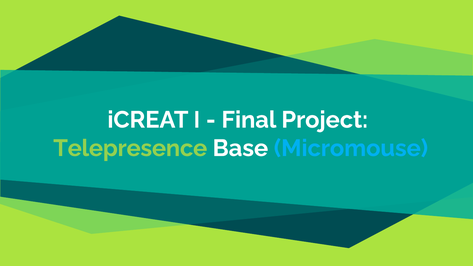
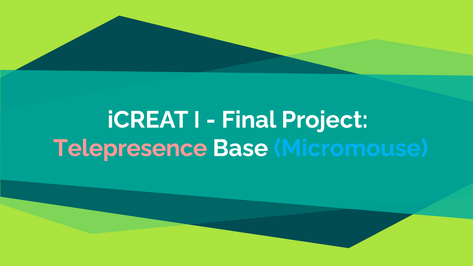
Telepresence colour: light green -> pink (130, 148)
